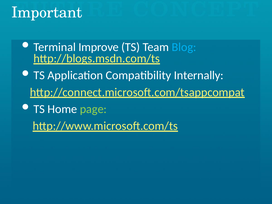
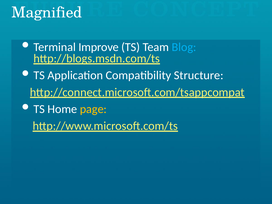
Important: Important -> Magnified (47, 13)
Internally: Internally -> Structure (199, 75)
page colour: light green -> yellow (93, 109)
